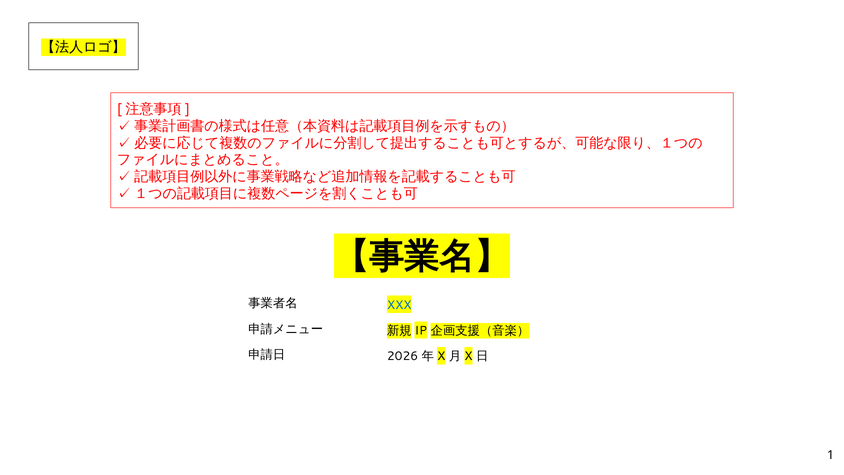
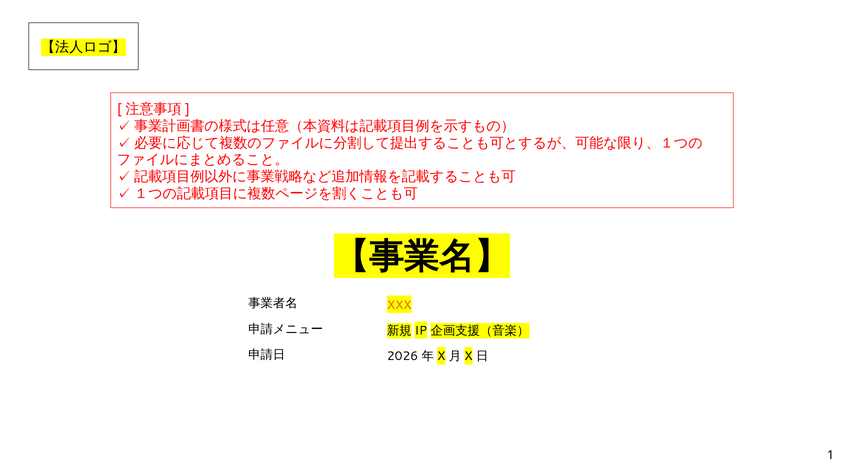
XXX colour: blue -> orange (399, 305)
